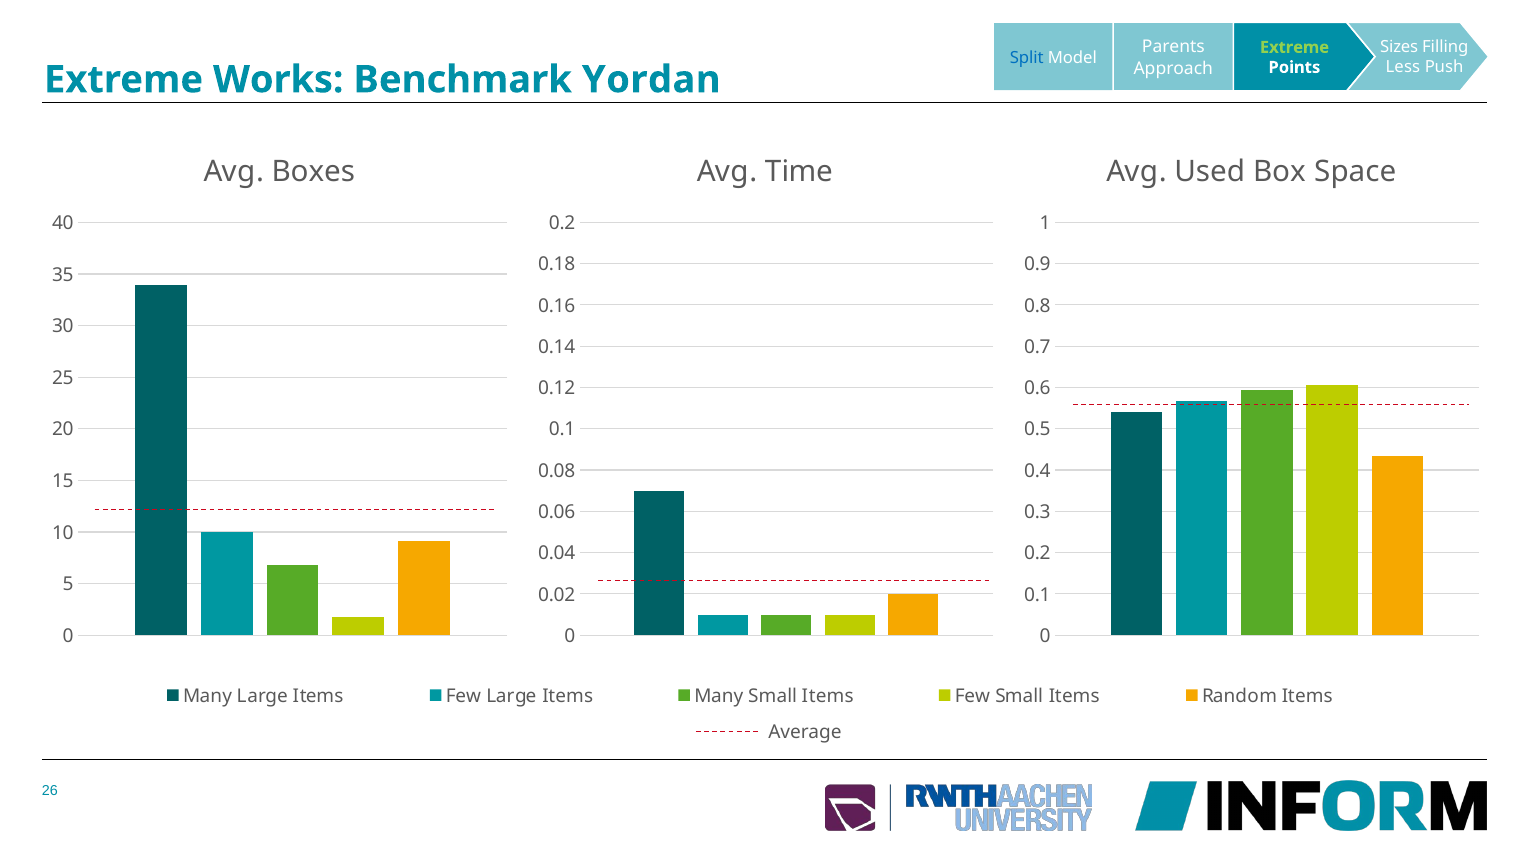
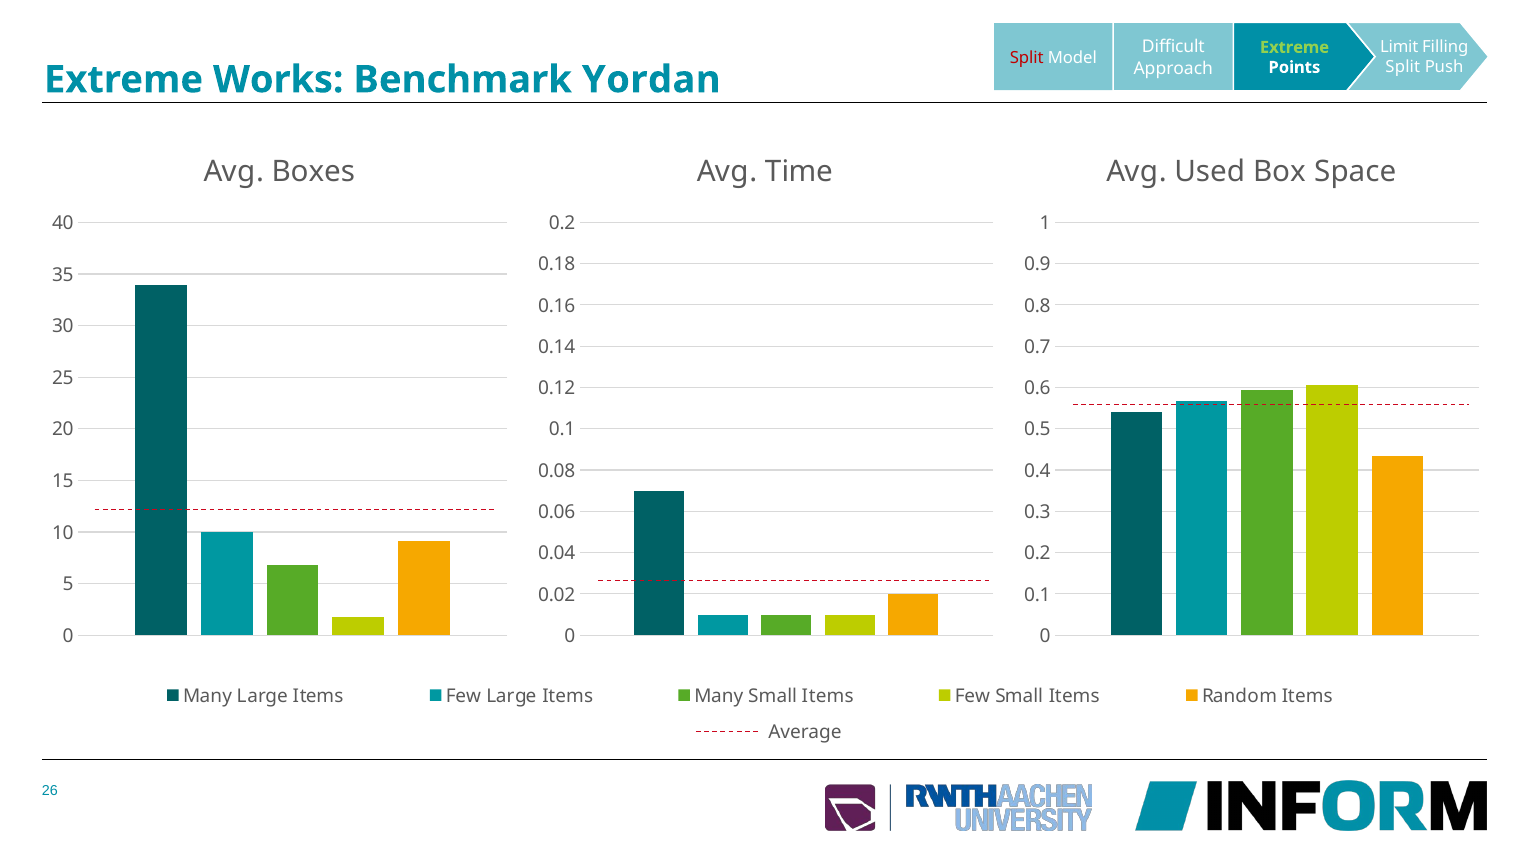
Parents: Parents -> Difficult (1173, 47)
Sizes: Sizes -> Limit (1399, 47)
Split colour: blue -> red (1027, 58)
Less: Less -> Split (1403, 67)
